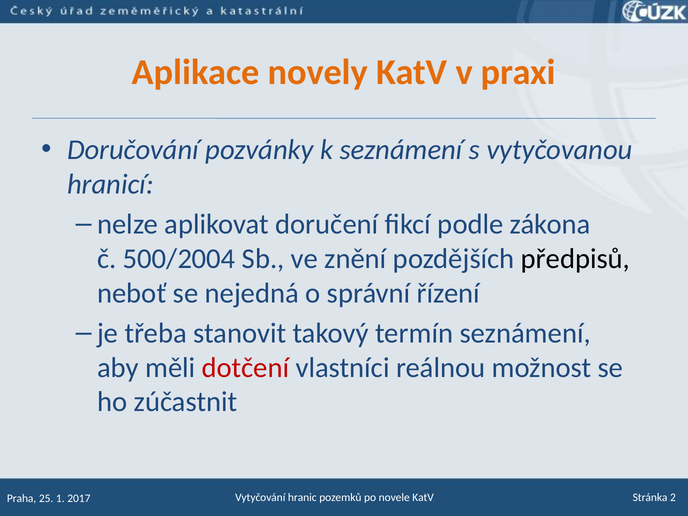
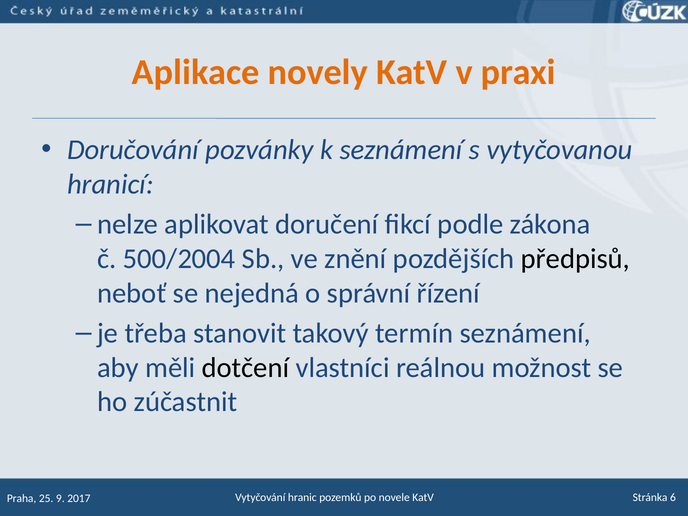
dotčení colour: red -> black (246, 368)
1: 1 -> 9 (60, 498)
2: 2 -> 6 (673, 498)
